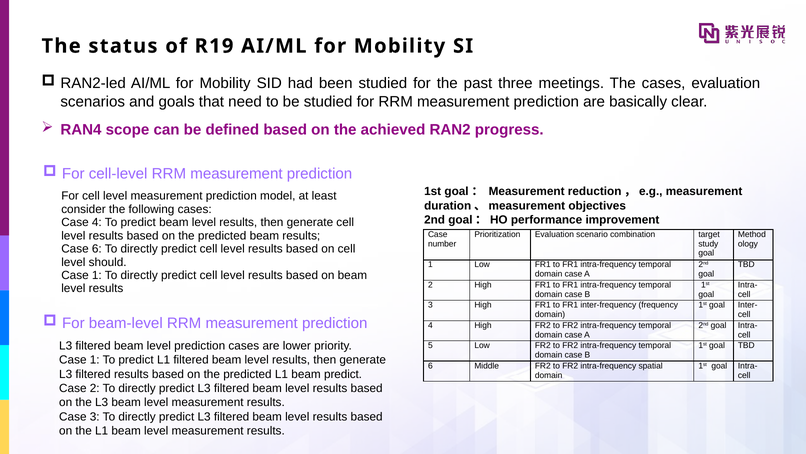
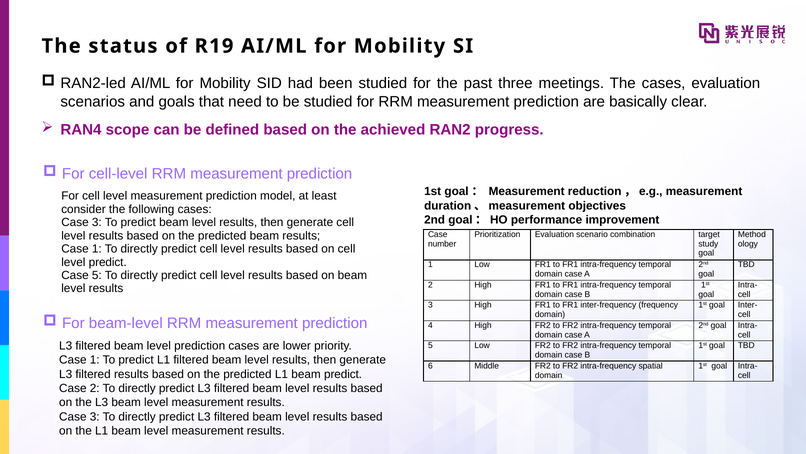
4: 4 -> 3 (97, 222)
6: 6 -> 1 (97, 249)
level should: should -> predict (108, 262)
1: 1 -> 5 (97, 275)
